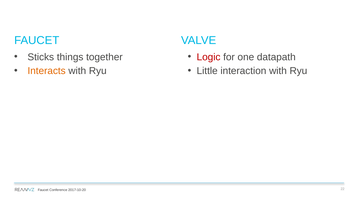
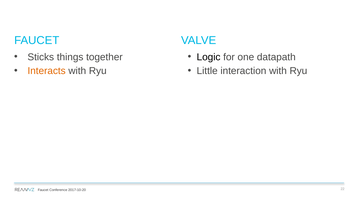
Logic colour: red -> black (209, 57)
